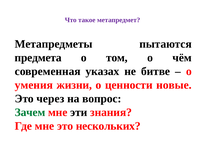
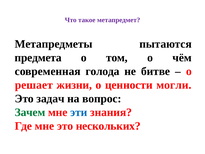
указах: указах -> голода (102, 71)
умения: умения -> решает (34, 85)
новые: новые -> могли (174, 85)
через: через -> задач (50, 99)
эти colour: black -> blue (79, 112)
